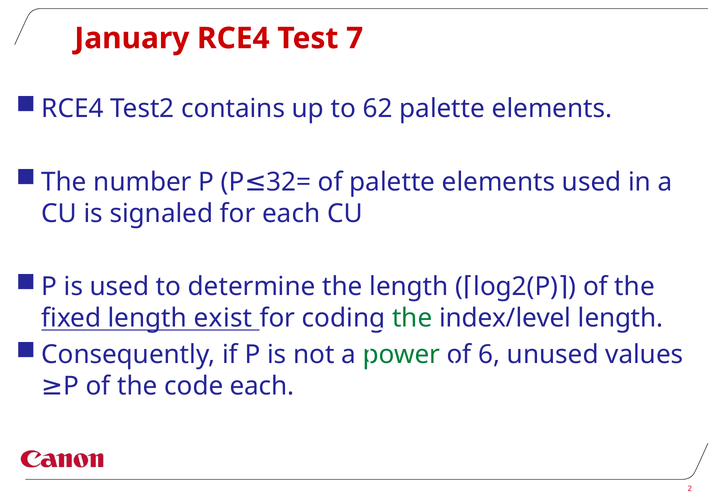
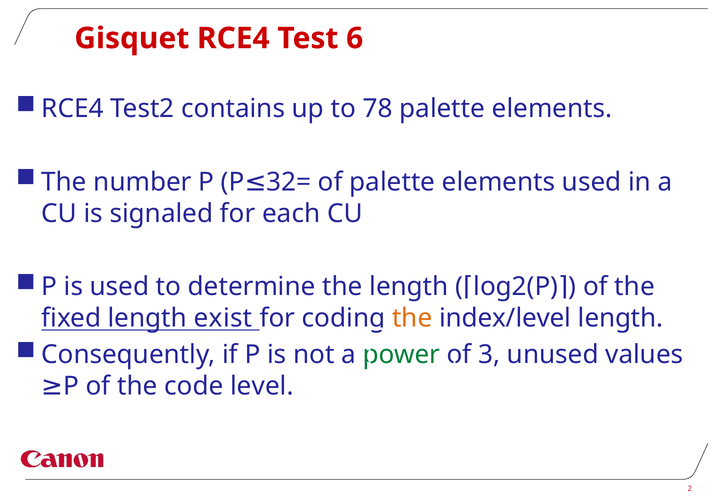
January: January -> Gisquet (132, 38)
7: 7 -> 6 (355, 38)
62: 62 -> 78 (378, 109)
the colour: green -> orange (412, 318)
6: 6 -> 3 (489, 355)
code each: each -> level (262, 386)
